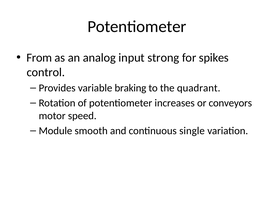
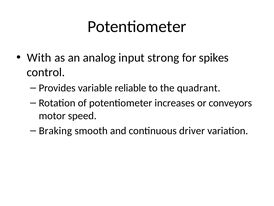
From: From -> With (39, 57)
braking: braking -> reliable (130, 88)
Module: Module -> Braking (55, 130)
single: single -> driver (192, 130)
